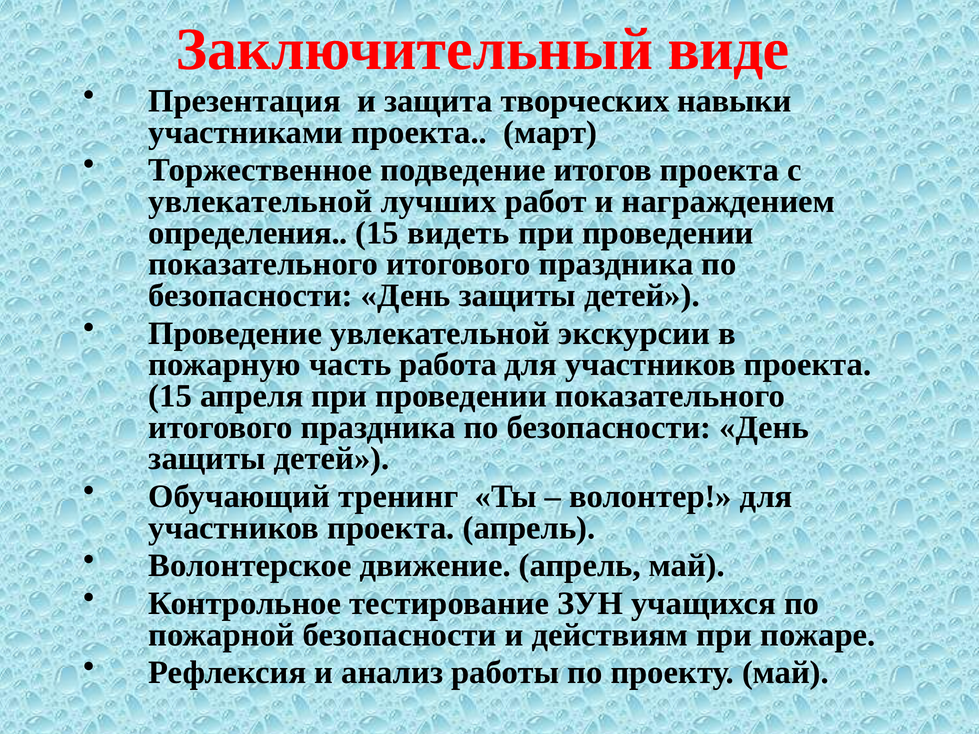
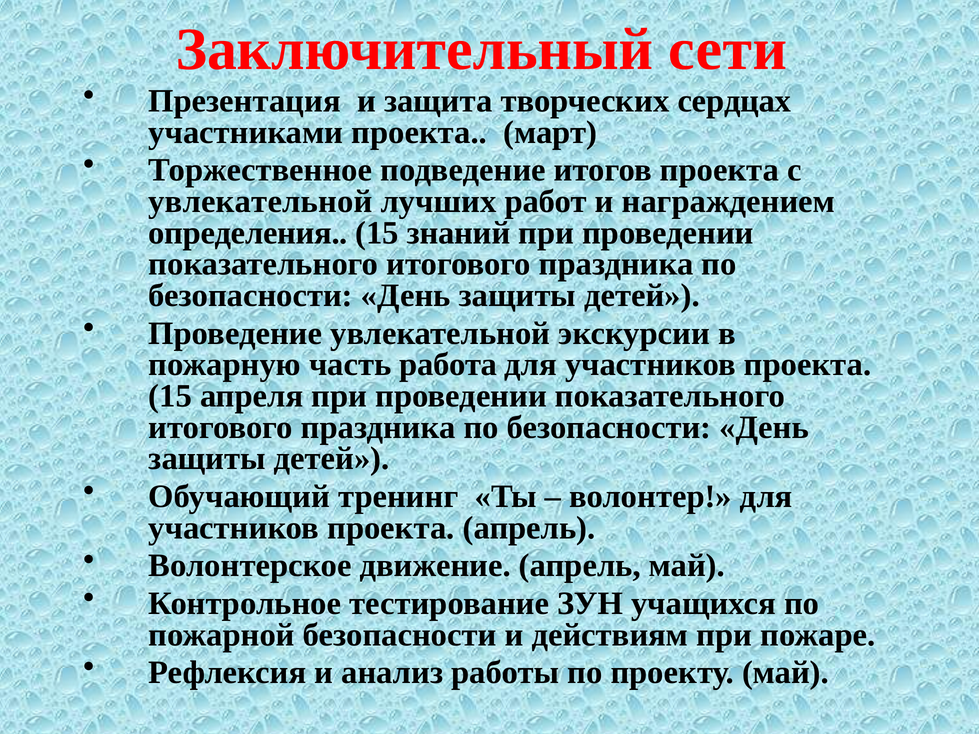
виде: виде -> сети (728, 49)
навыки: навыки -> сердцах (734, 101)
видеть: видеть -> знаний (459, 233)
